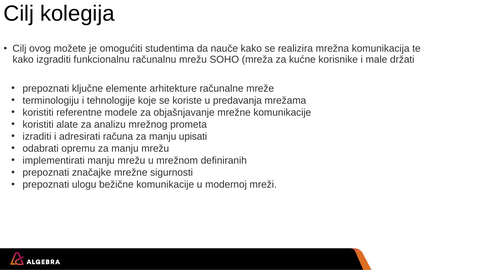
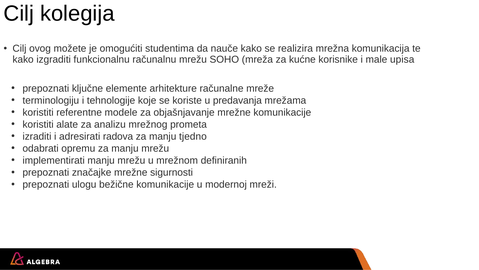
držati: držati -> upisa (402, 59)
računa: računa -> radova (118, 136)
upisati: upisati -> tjedno (193, 136)
